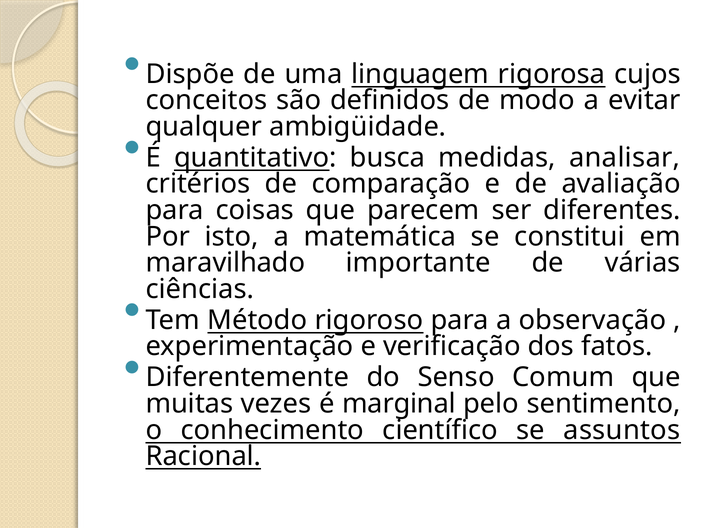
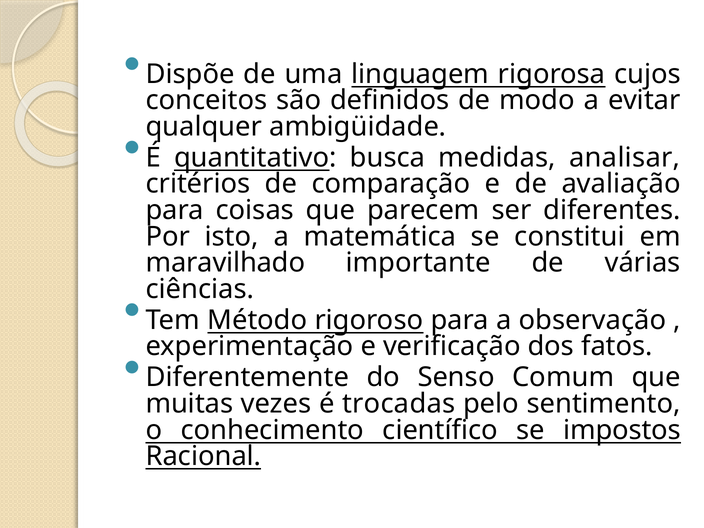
marginal: marginal -> trocadas (399, 404)
assuntos: assuntos -> impostos (622, 430)
